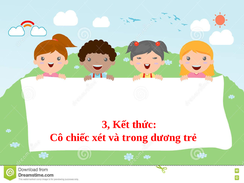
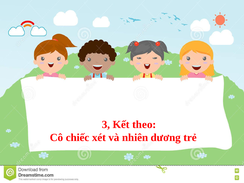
thức: thức -> theo (144, 124)
trong: trong -> nhiên (135, 137)
